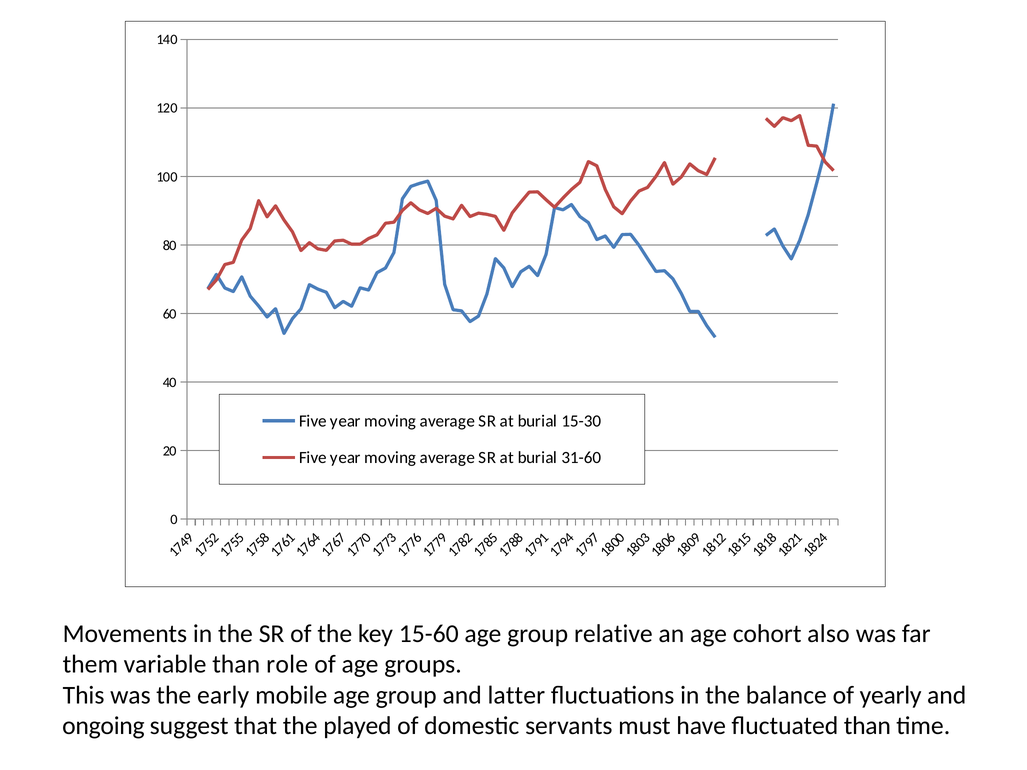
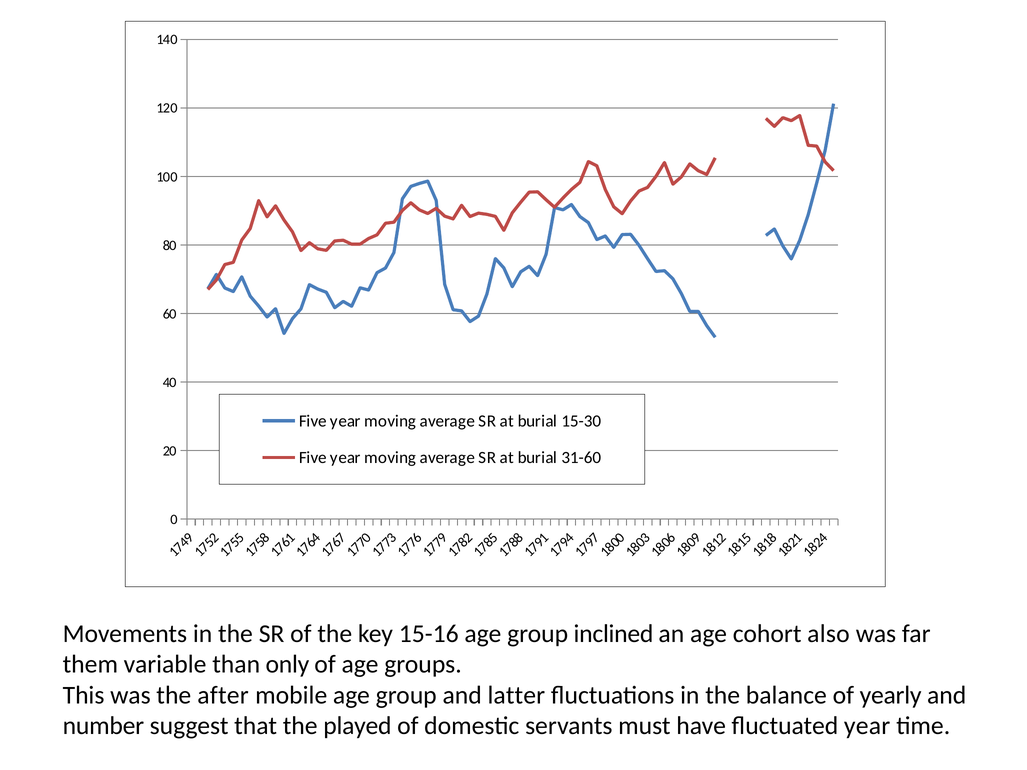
15-60: 15-60 -> 15-16 (429, 634)
relative: relative -> inclined (614, 634)
role: role -> only (287, 665)
early: early -> after (223, 695)
ongoing: ongoing -> number (103, 726)
fluctuated than: than -> year (867, 726)
